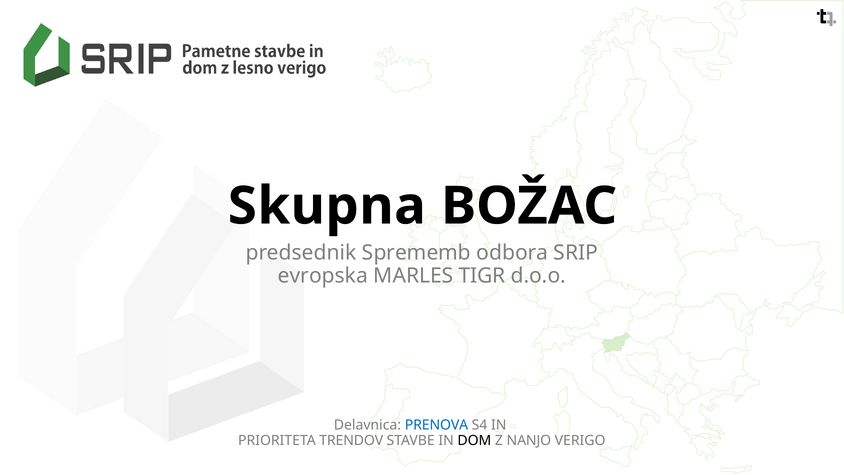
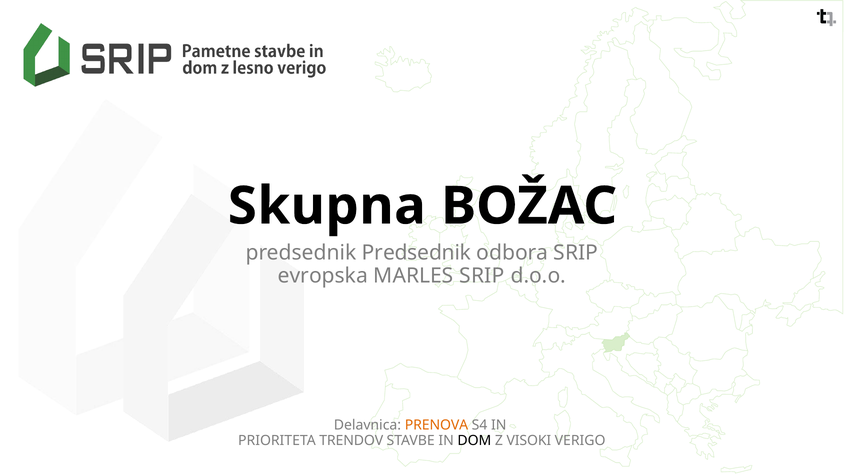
predsednik Sprememb: Sprememb -> Predsednik (417, 253)
MARLES TIGR: TIGR -> SRIP (482, 276)
PRENOVA colour: blue -> orange (437, 425)
NANJO: NANJO -> VISOKI (529, 440)
